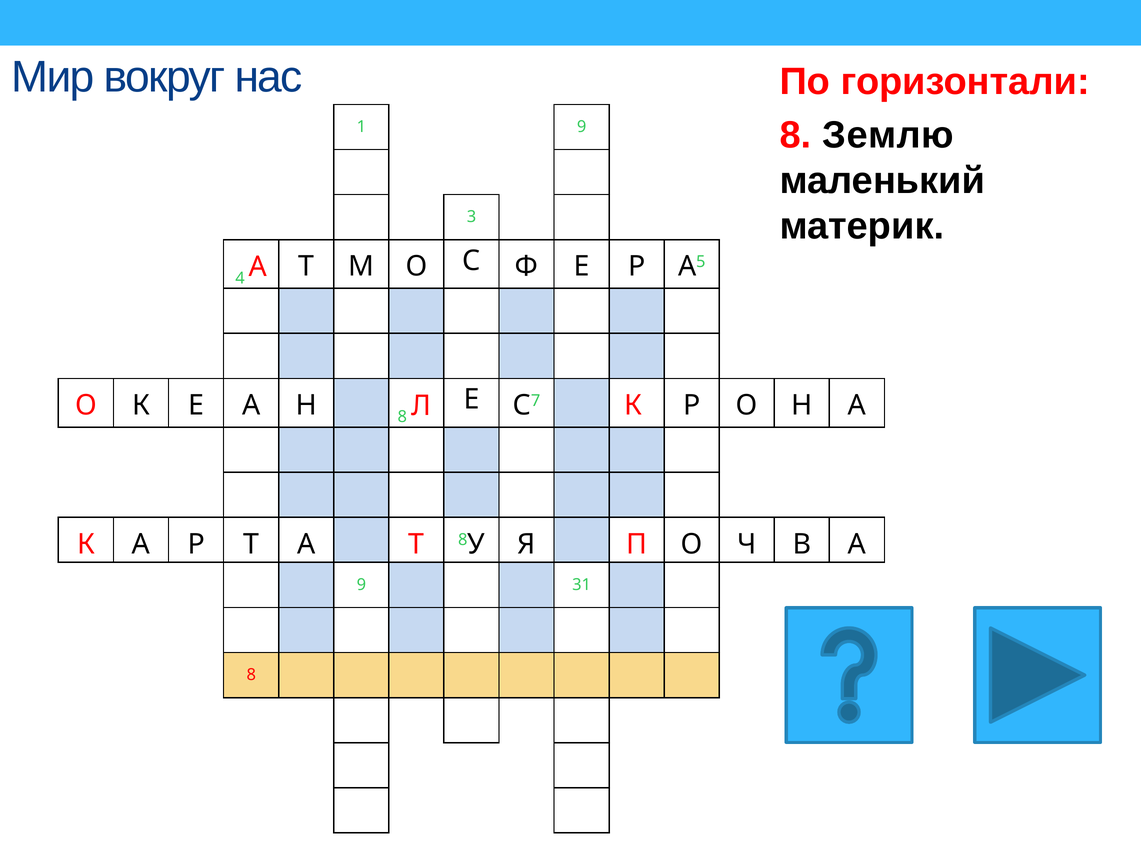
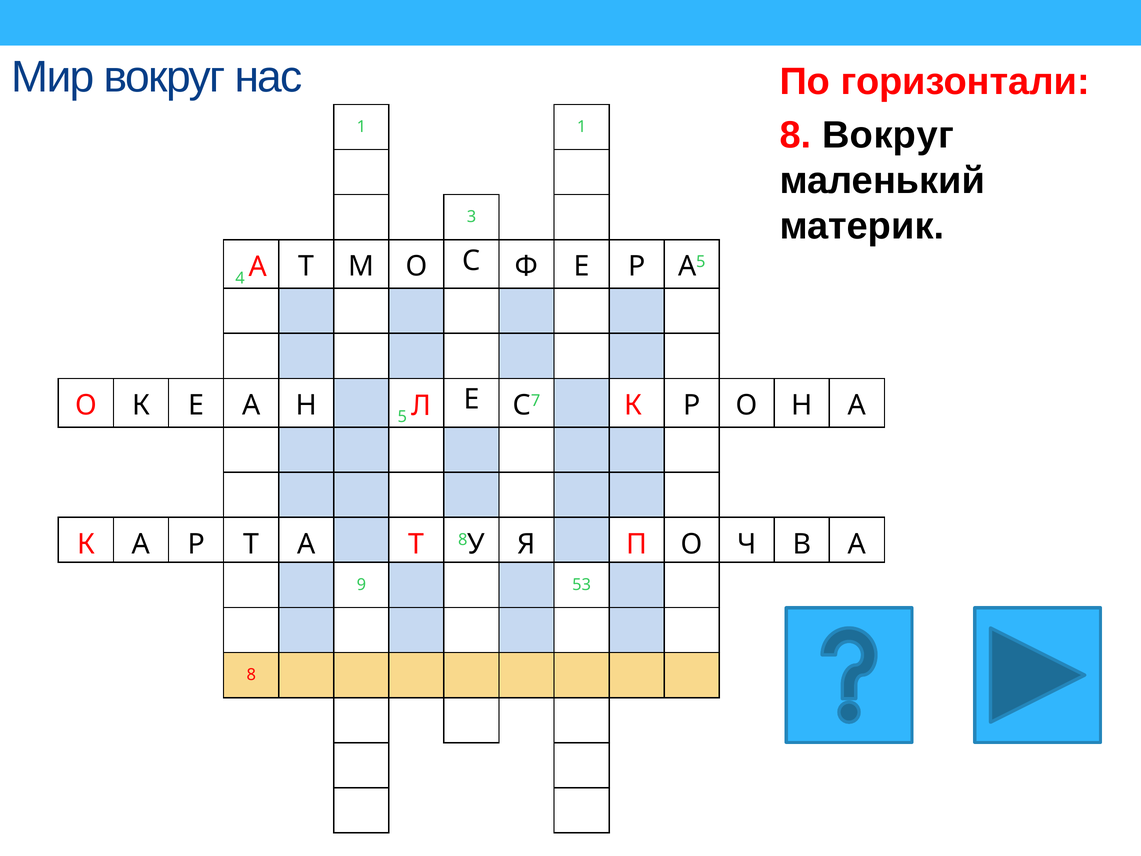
8 Землю: Землю -> Вокруг (888, 135)
1 9: 9 -> 1 (582, 127)
Н 8: 8 -> 5 (402, 417)
31: 31 -> 53 (582, 584)
